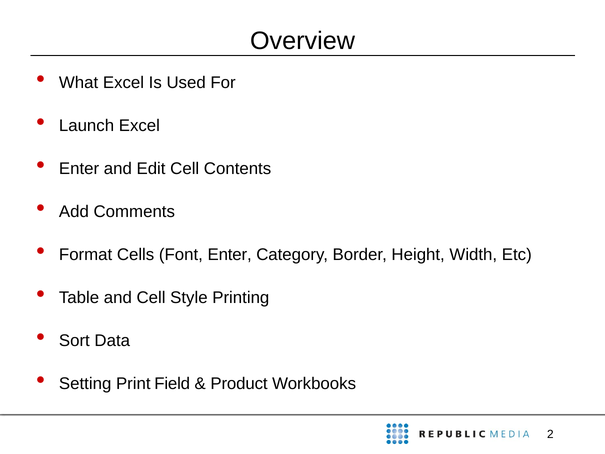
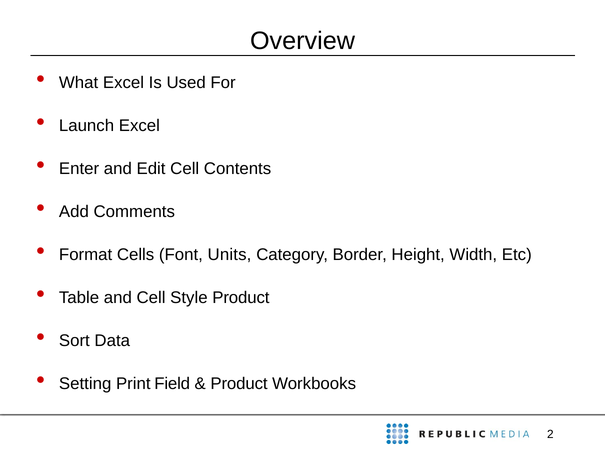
Font Enter: Enter -> Units (229, 255)
Style Printing: Printing -> Product (241, 298)
